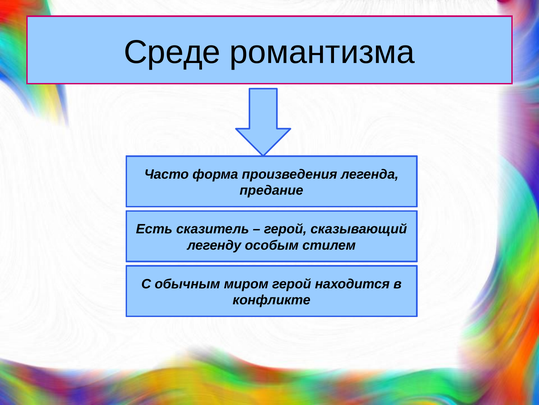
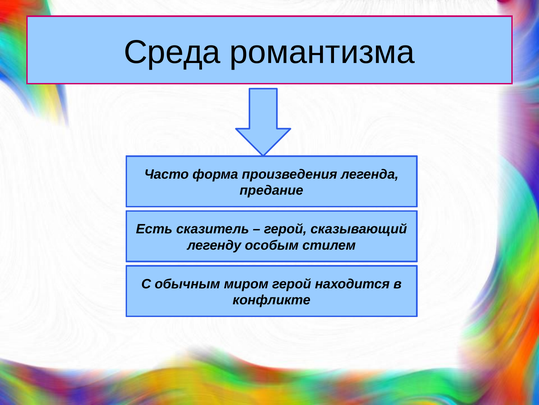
Среде: Среде -> Среда (172, 52)
